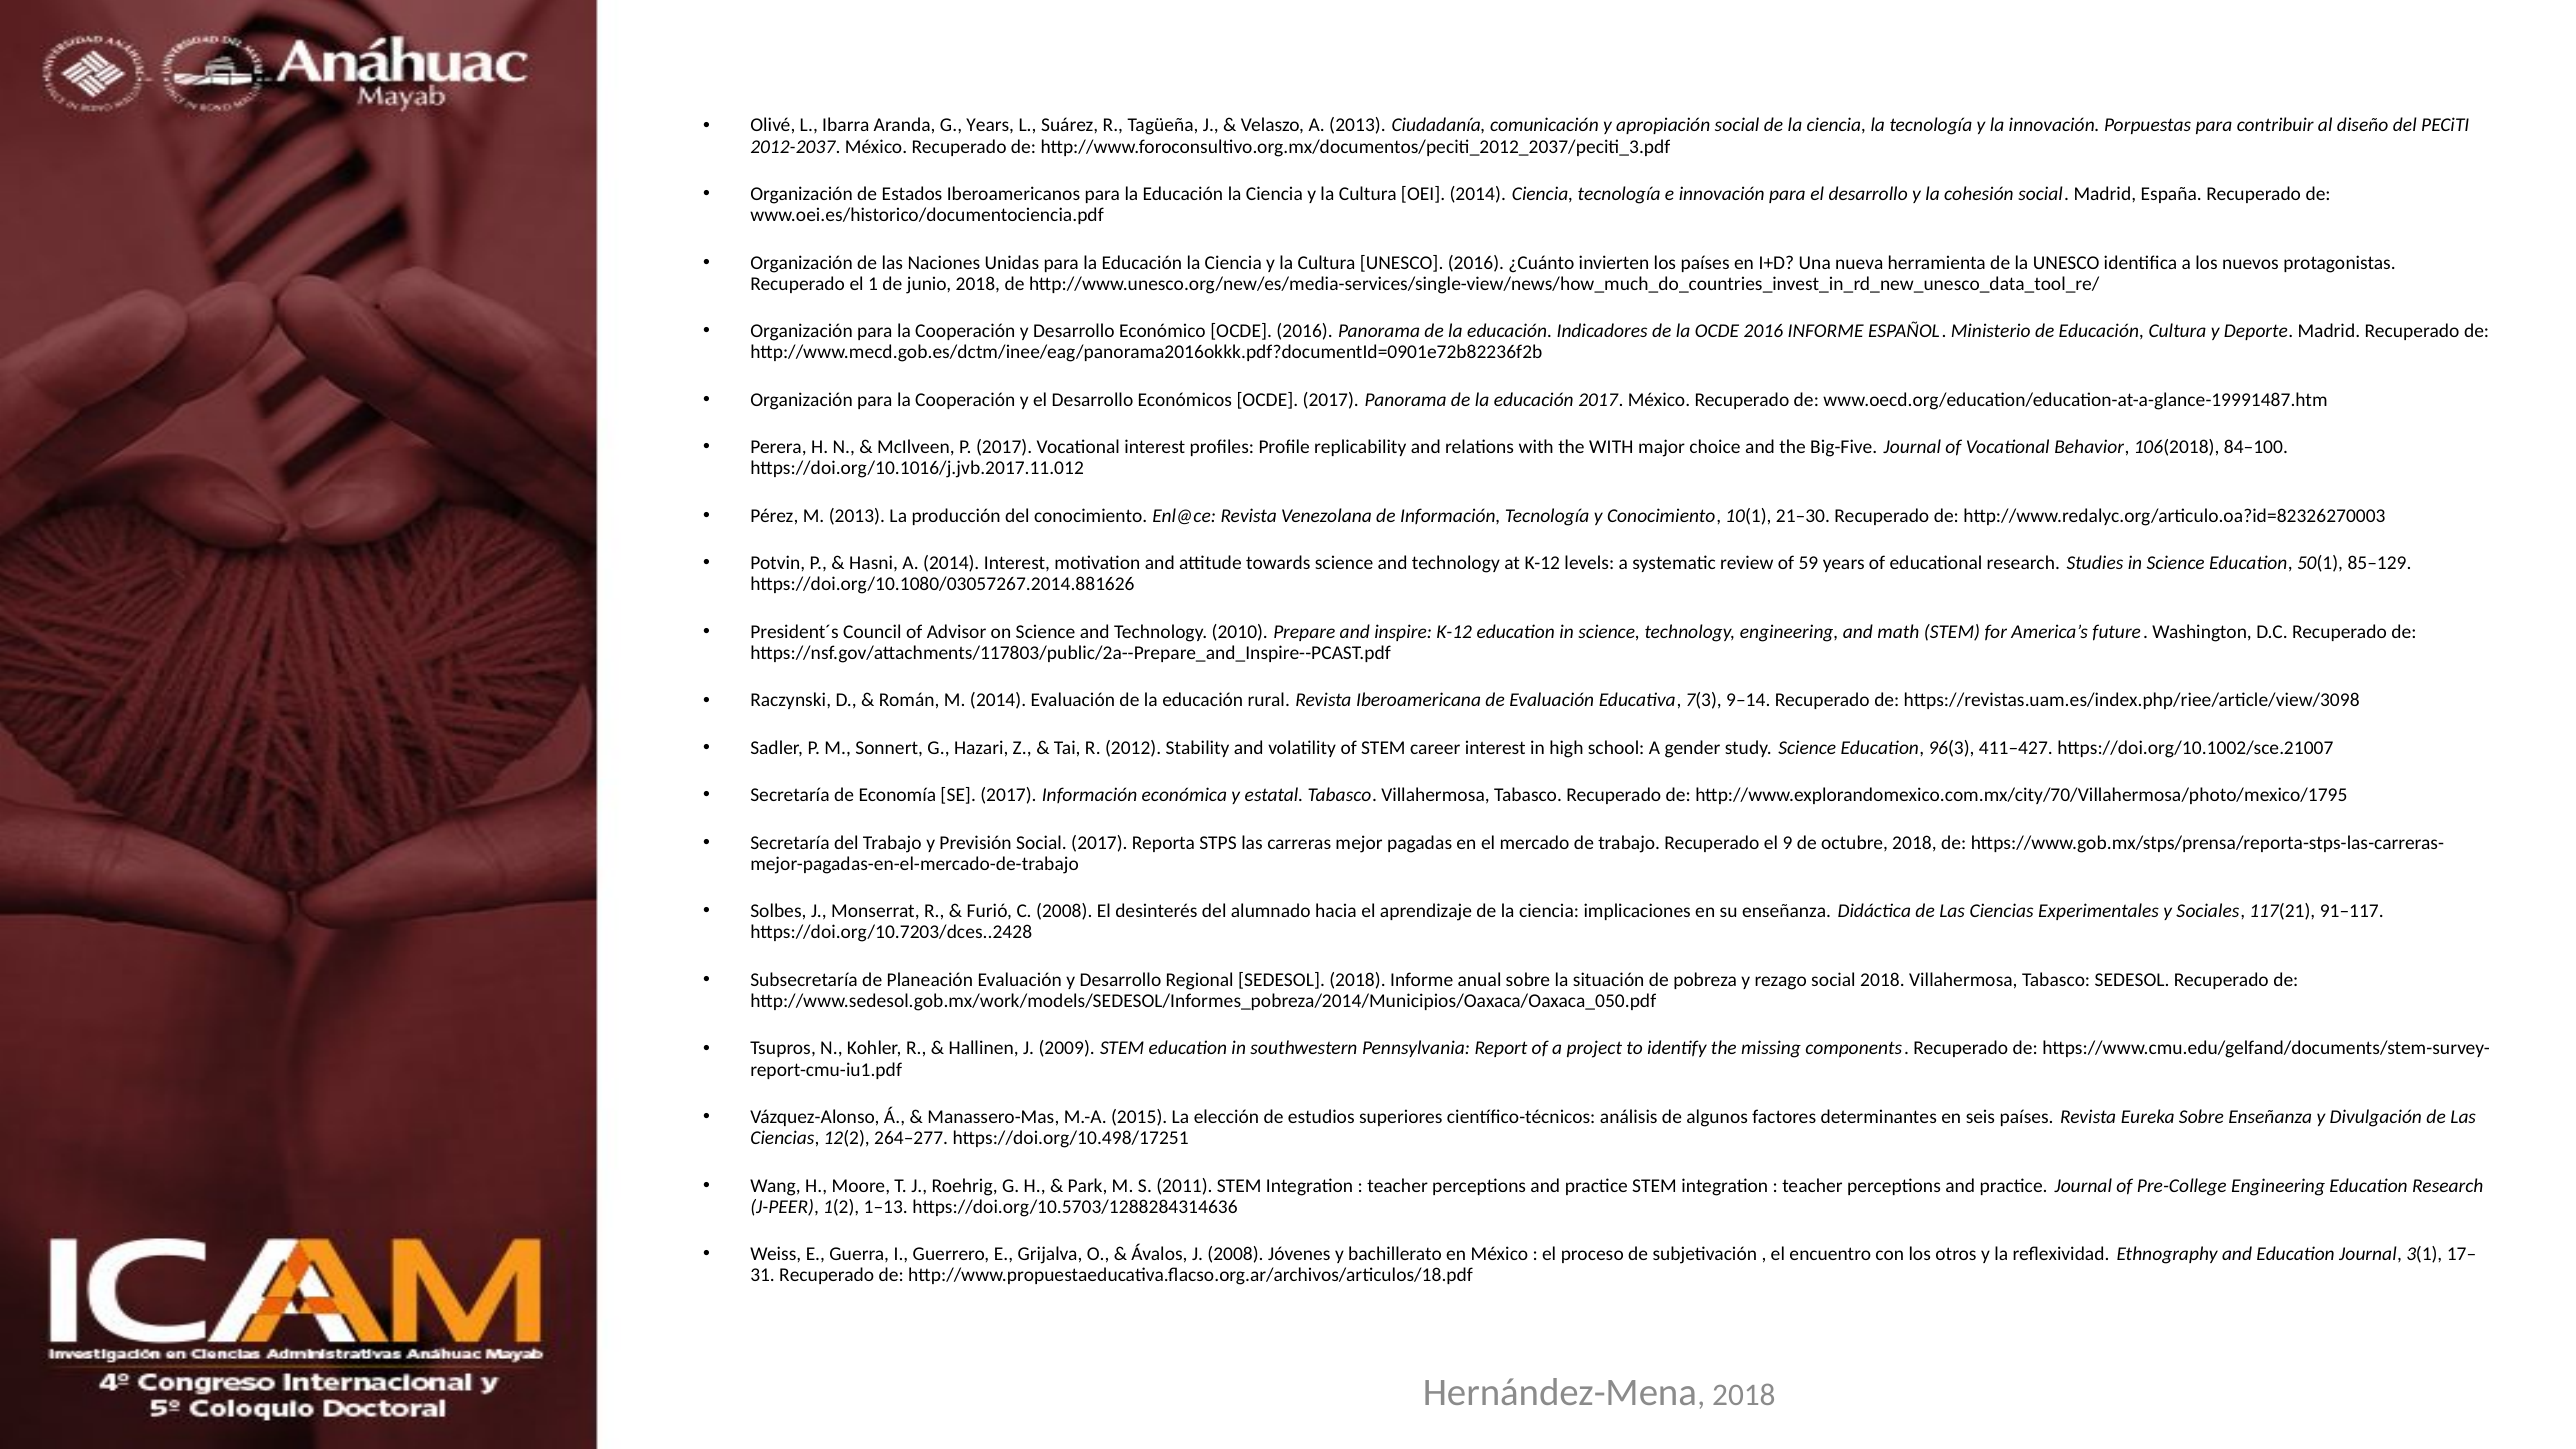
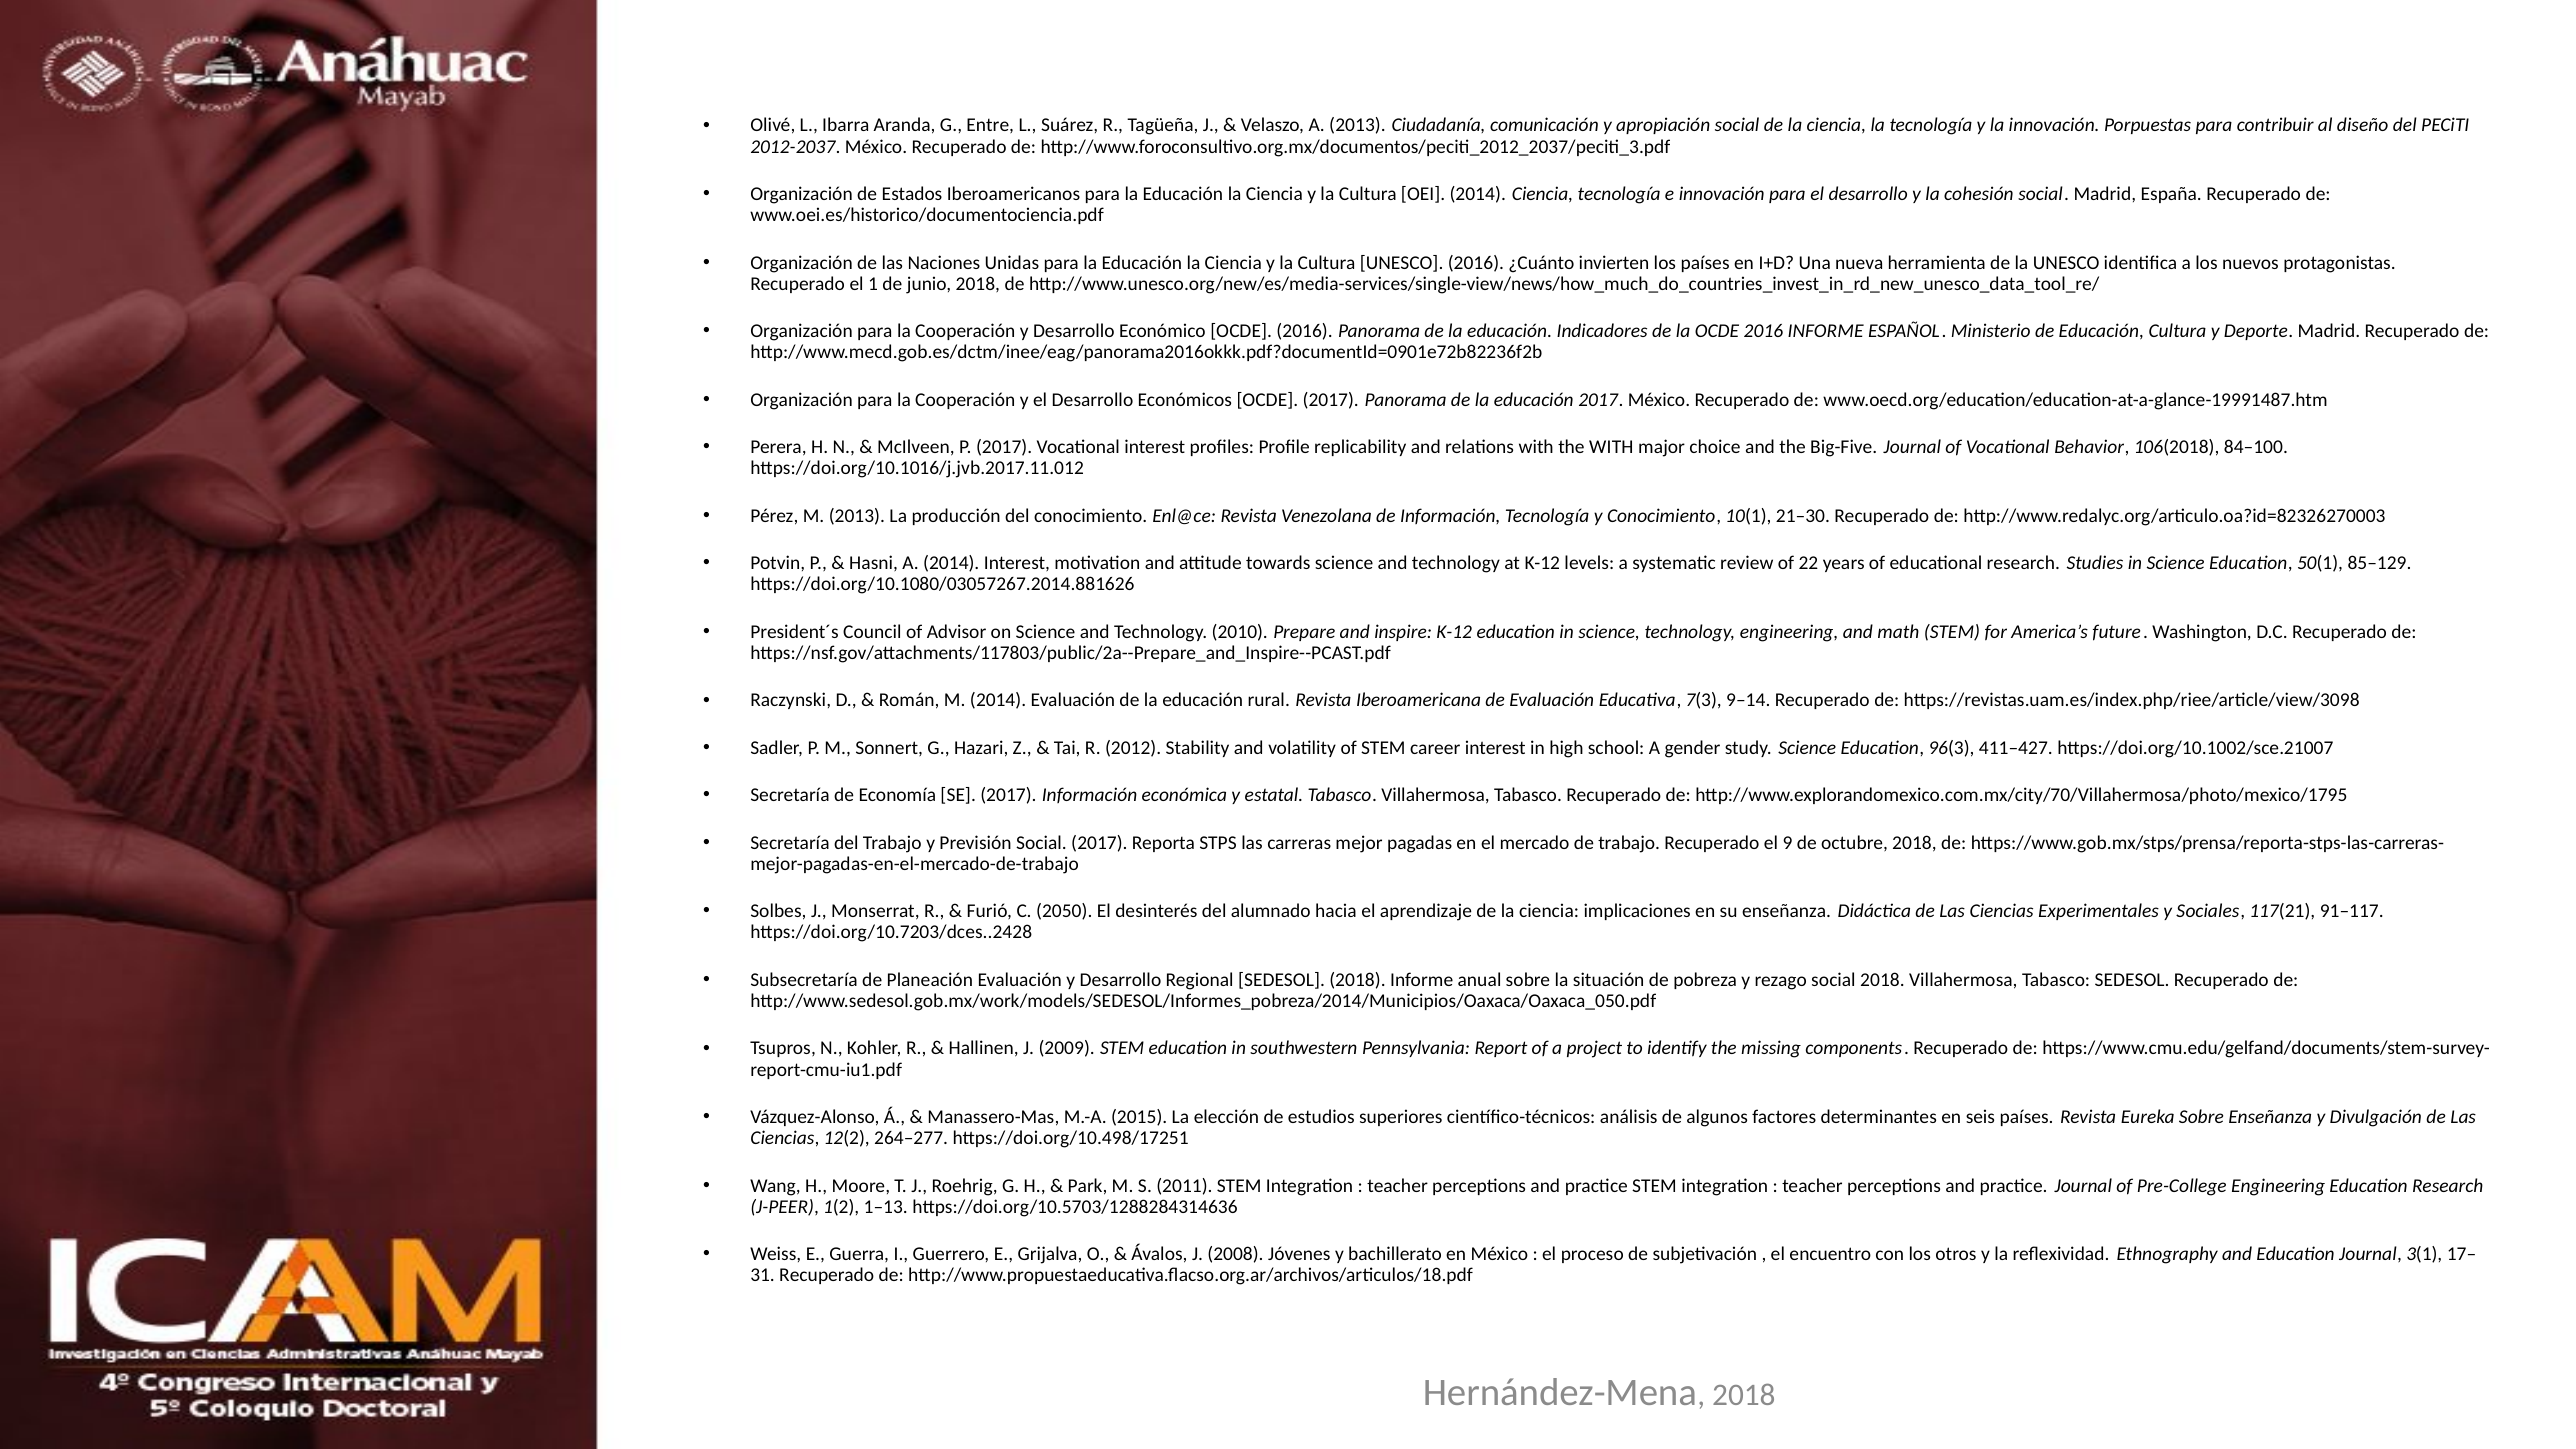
G Years: Years -> Entre (990, 126)
59: 59 -> 22 (1808, 563)
C 2008: 2008 -> 2050 (1064, 911)
